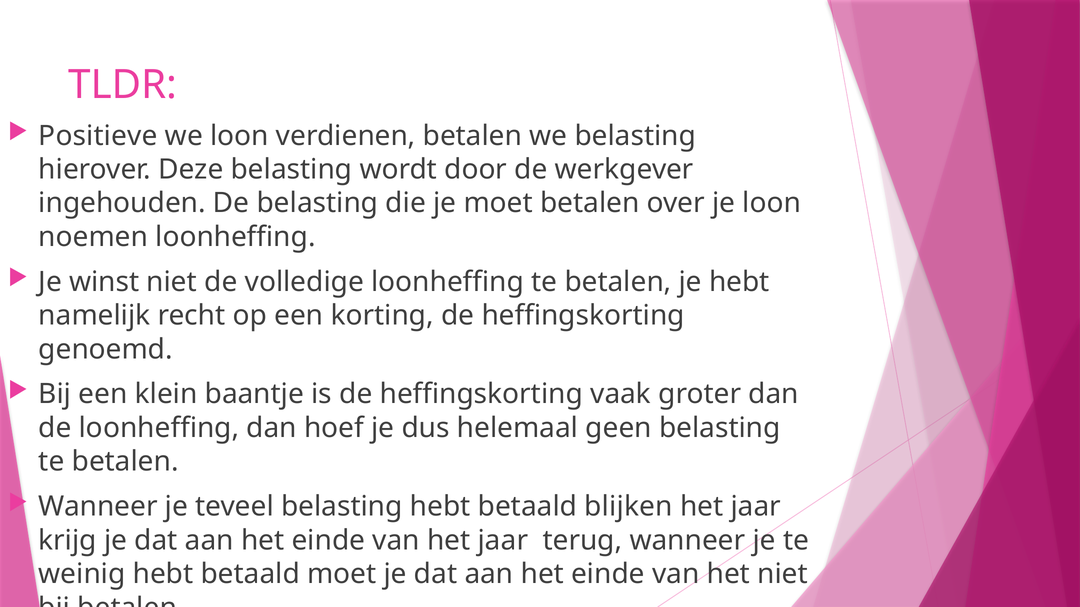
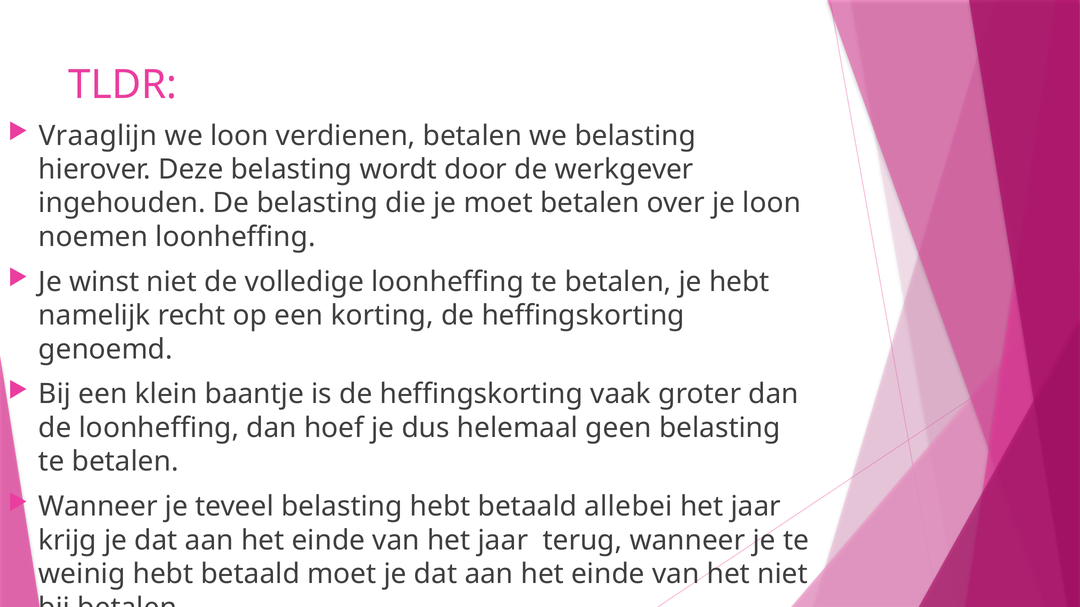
Positieve: Positieve -> Vraaglijn (98, 136)
blijken: blijken -> allebei (628, 507)
